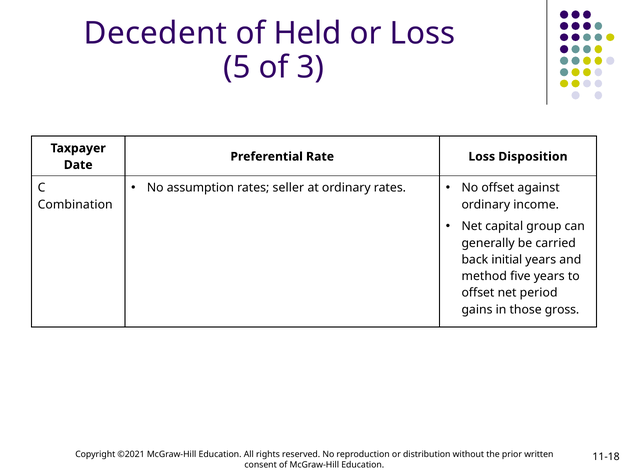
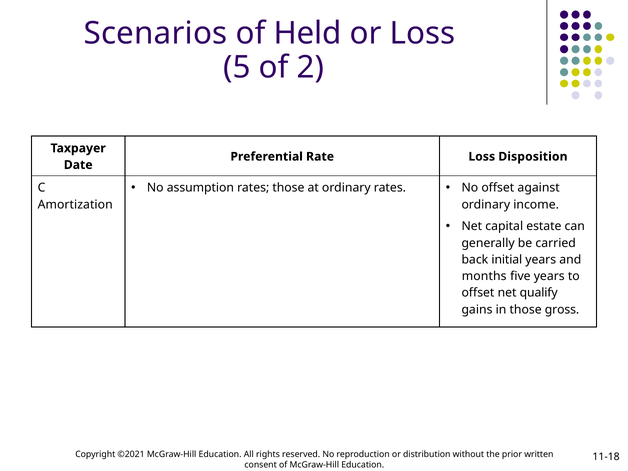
Decedent: Decedent -> Scenarios (156, 34)
3: 3 -> 2 (310, 67)
rates seller: seller -> those (288, 188)
Combination: Combination -> Amortization (75, 204)
group: group -> estate (544, 226)
method: method -> months (484, 276)
period: period -> qualify (539, 293)
